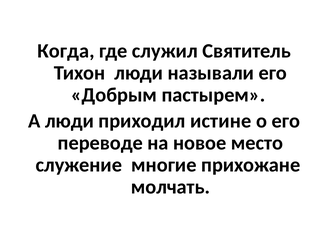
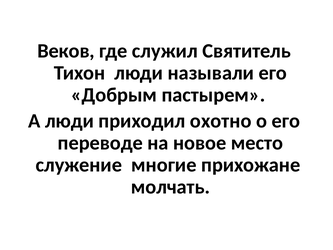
Когда: Когда -> Веков (66, 51)
истине: истине -> охотно (221, 121)
